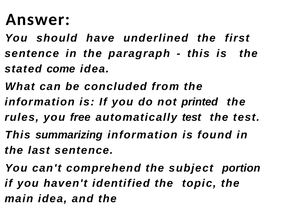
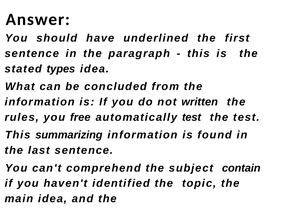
come: come -> types (61, 69)
printed: printed -> written (200, 102)
portion: portion -> contain (241, 168)
